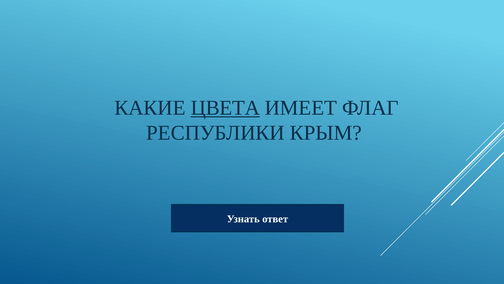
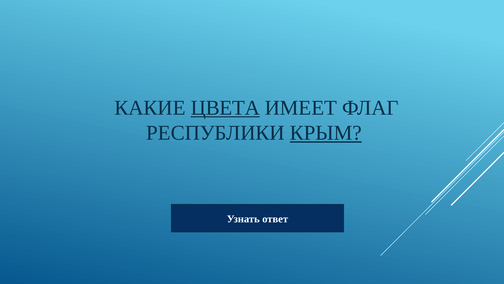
КРЫМ underline: none -> present (326, 133)
